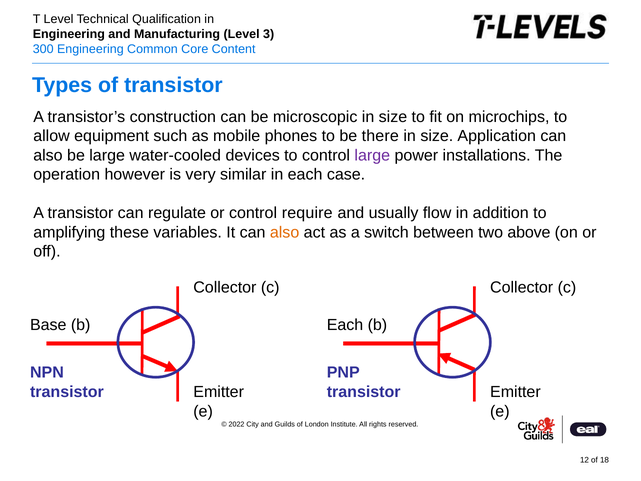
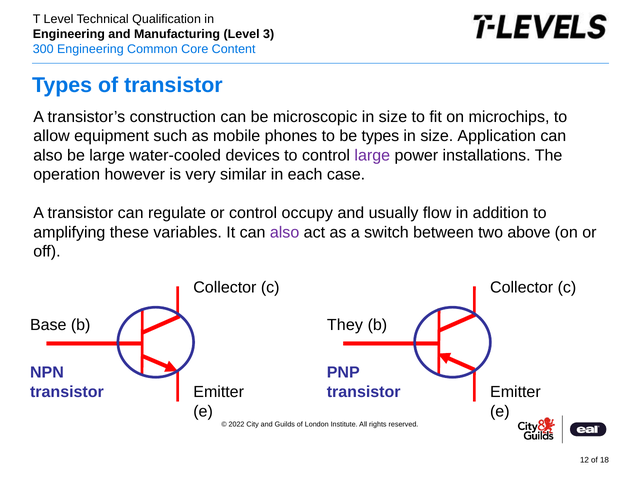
be there: there -> types (380, 136)
require: require -> occupy (307, 213)
also colour: orange -> purple (285, 232)
Each: Each -> They (345, 325)
